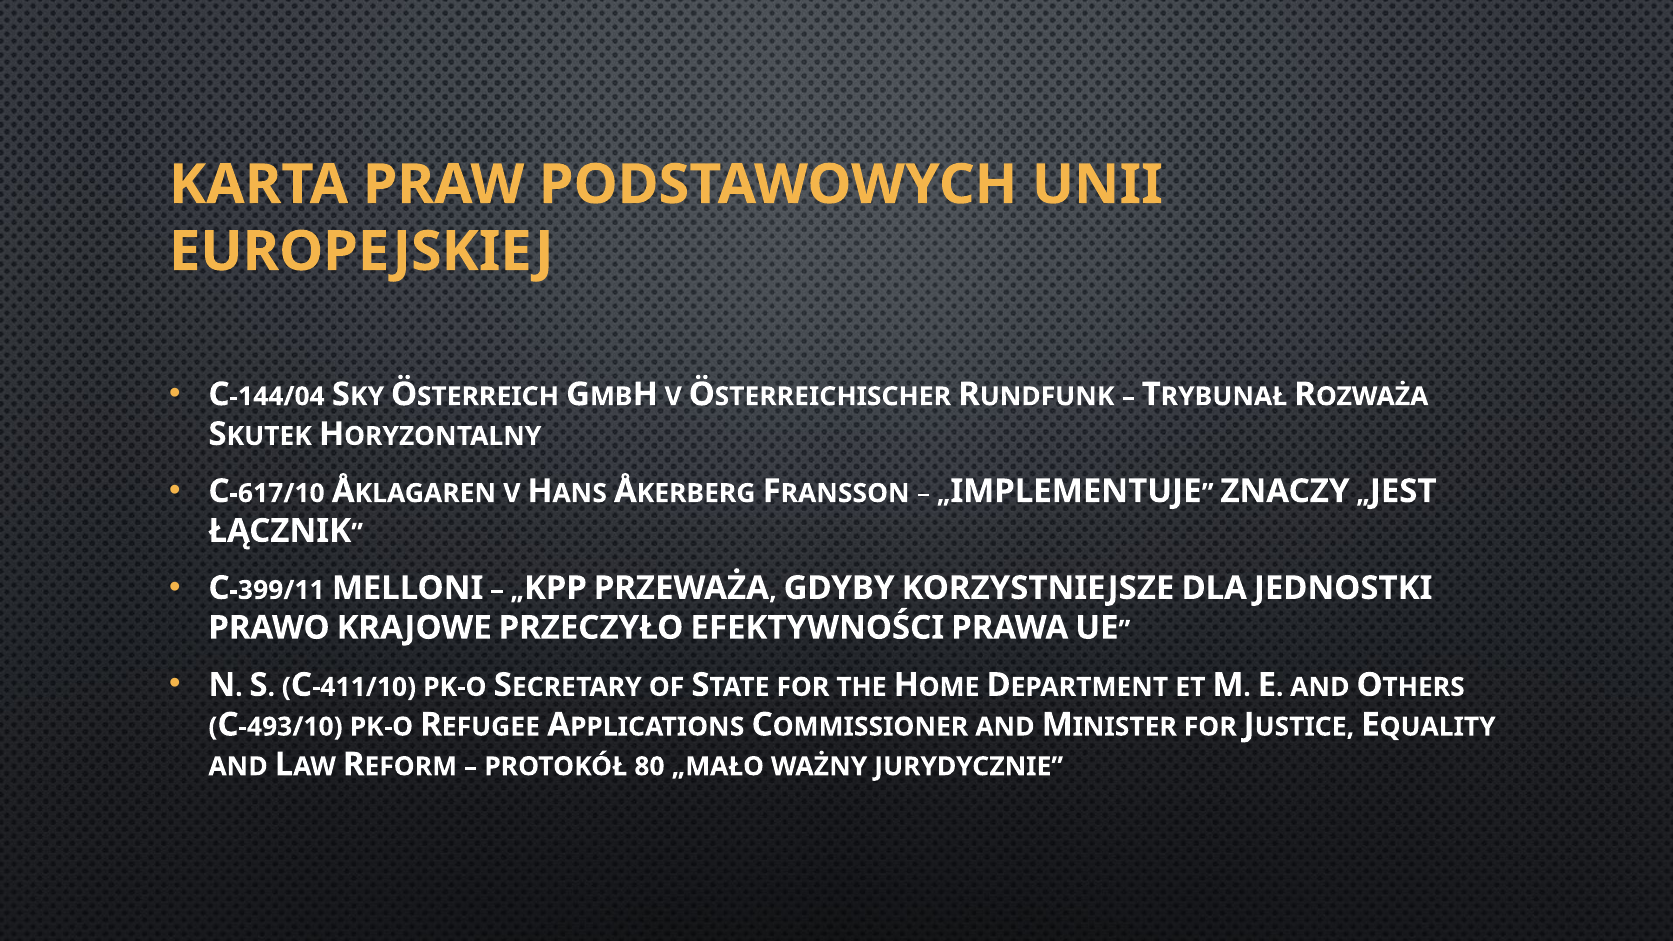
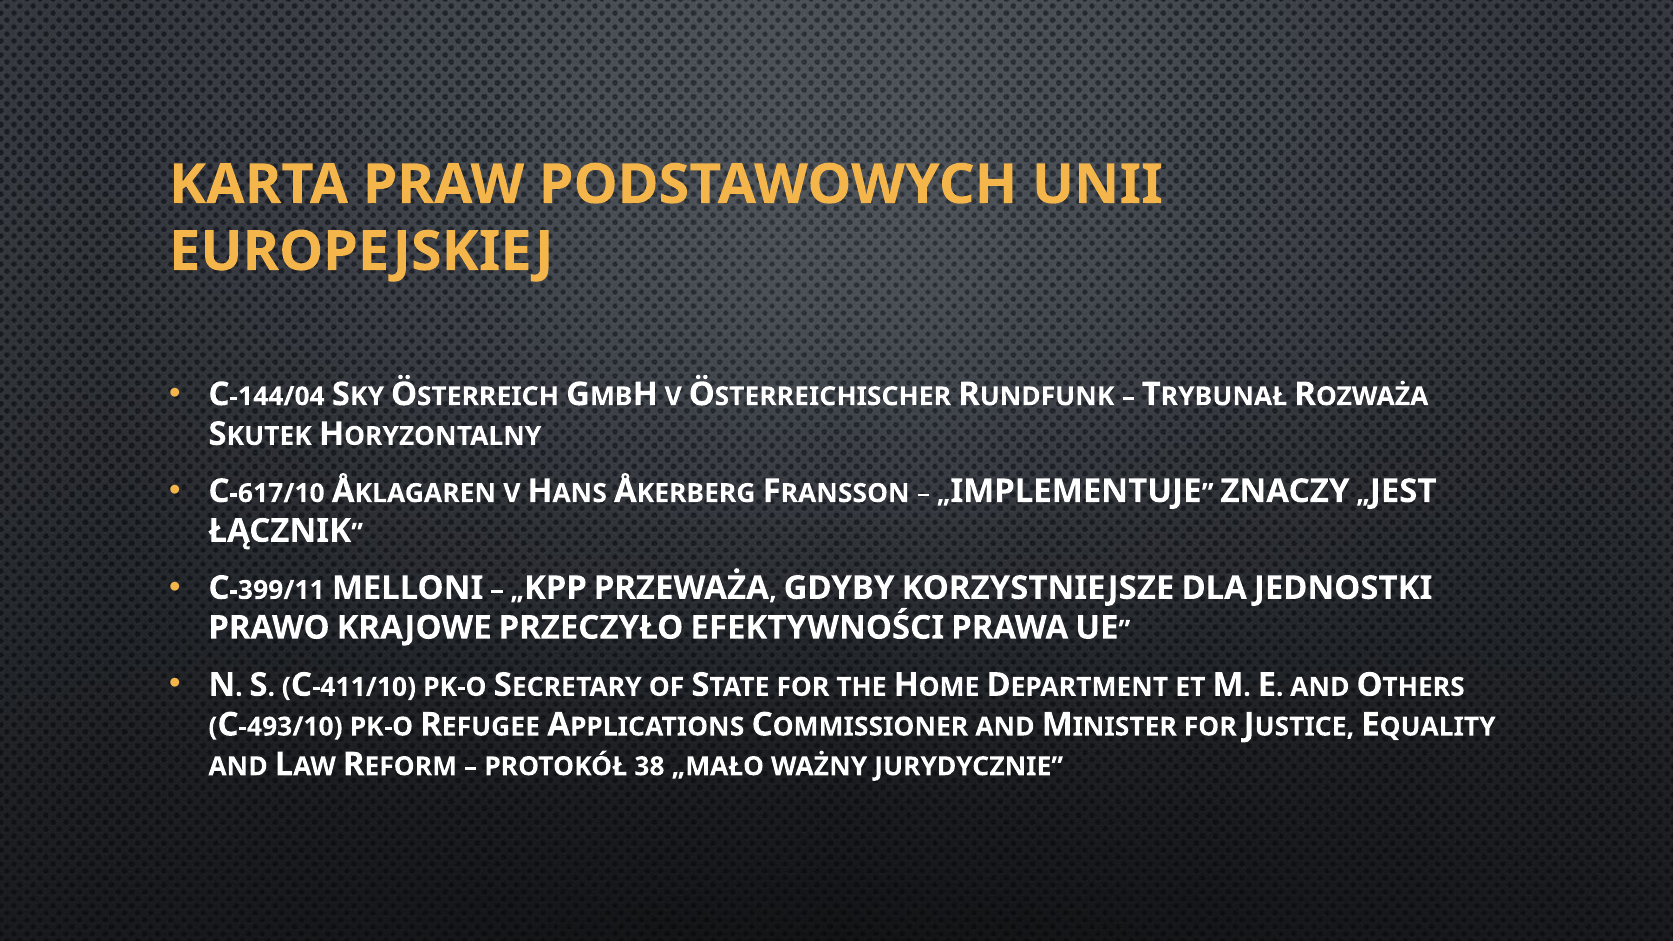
80: 80 -> 38 (649, 767)
